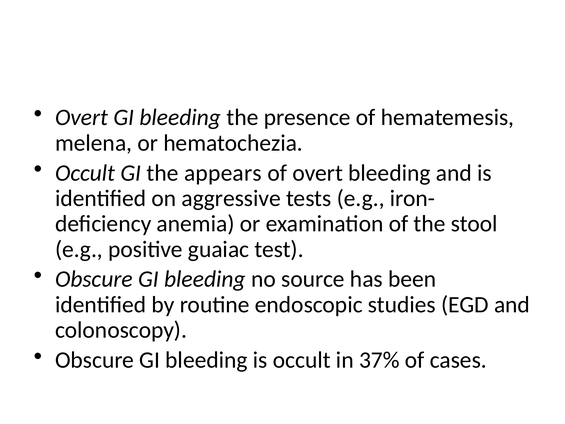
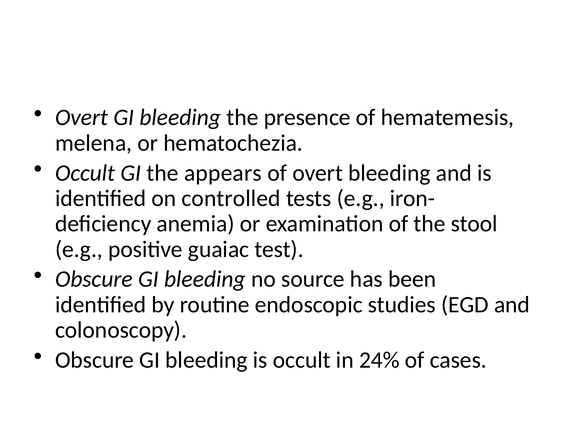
aggressive: aggressive -> controlled (231, 198)
37%: 37% -> 24% (379, 360)
